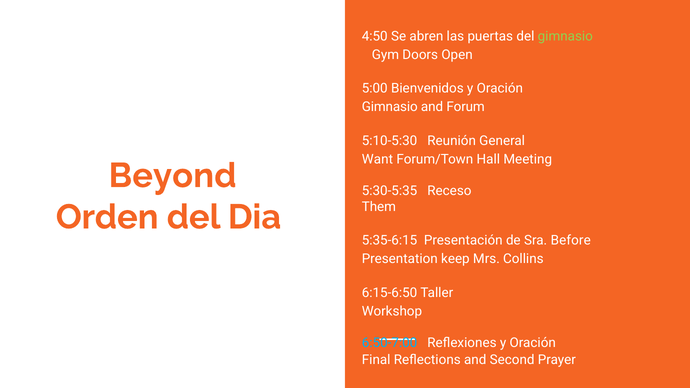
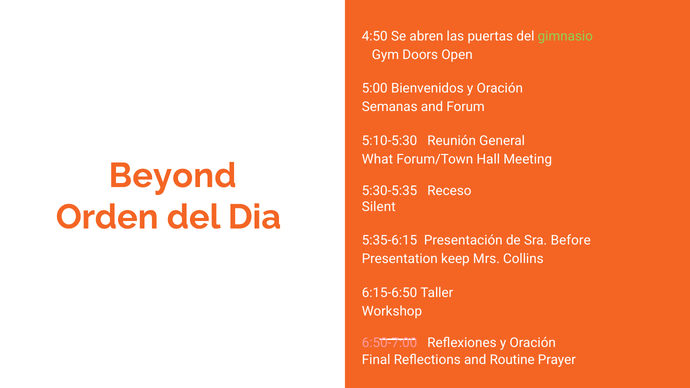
Gimnasio: Gimnasio -> Semanas (390, 107)
Want: Want -> What (377, 159)
Them: Them -> Silent (379, 207)
6:50-7:00 colour: light blue -> pink (390, 343)
Second: Second -> Routine (512, 360)
